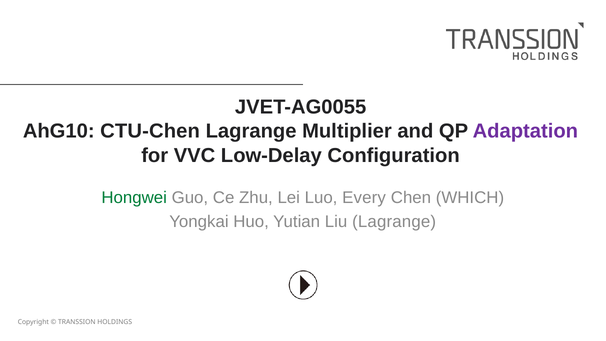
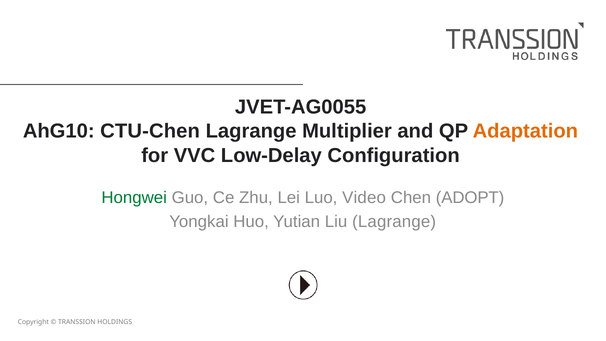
Adaptation colour: purple -> orange (525, 131)
Every: Every -> Video (364, 198)
WHICH: WHICH -> ADOPT (470, 198)
